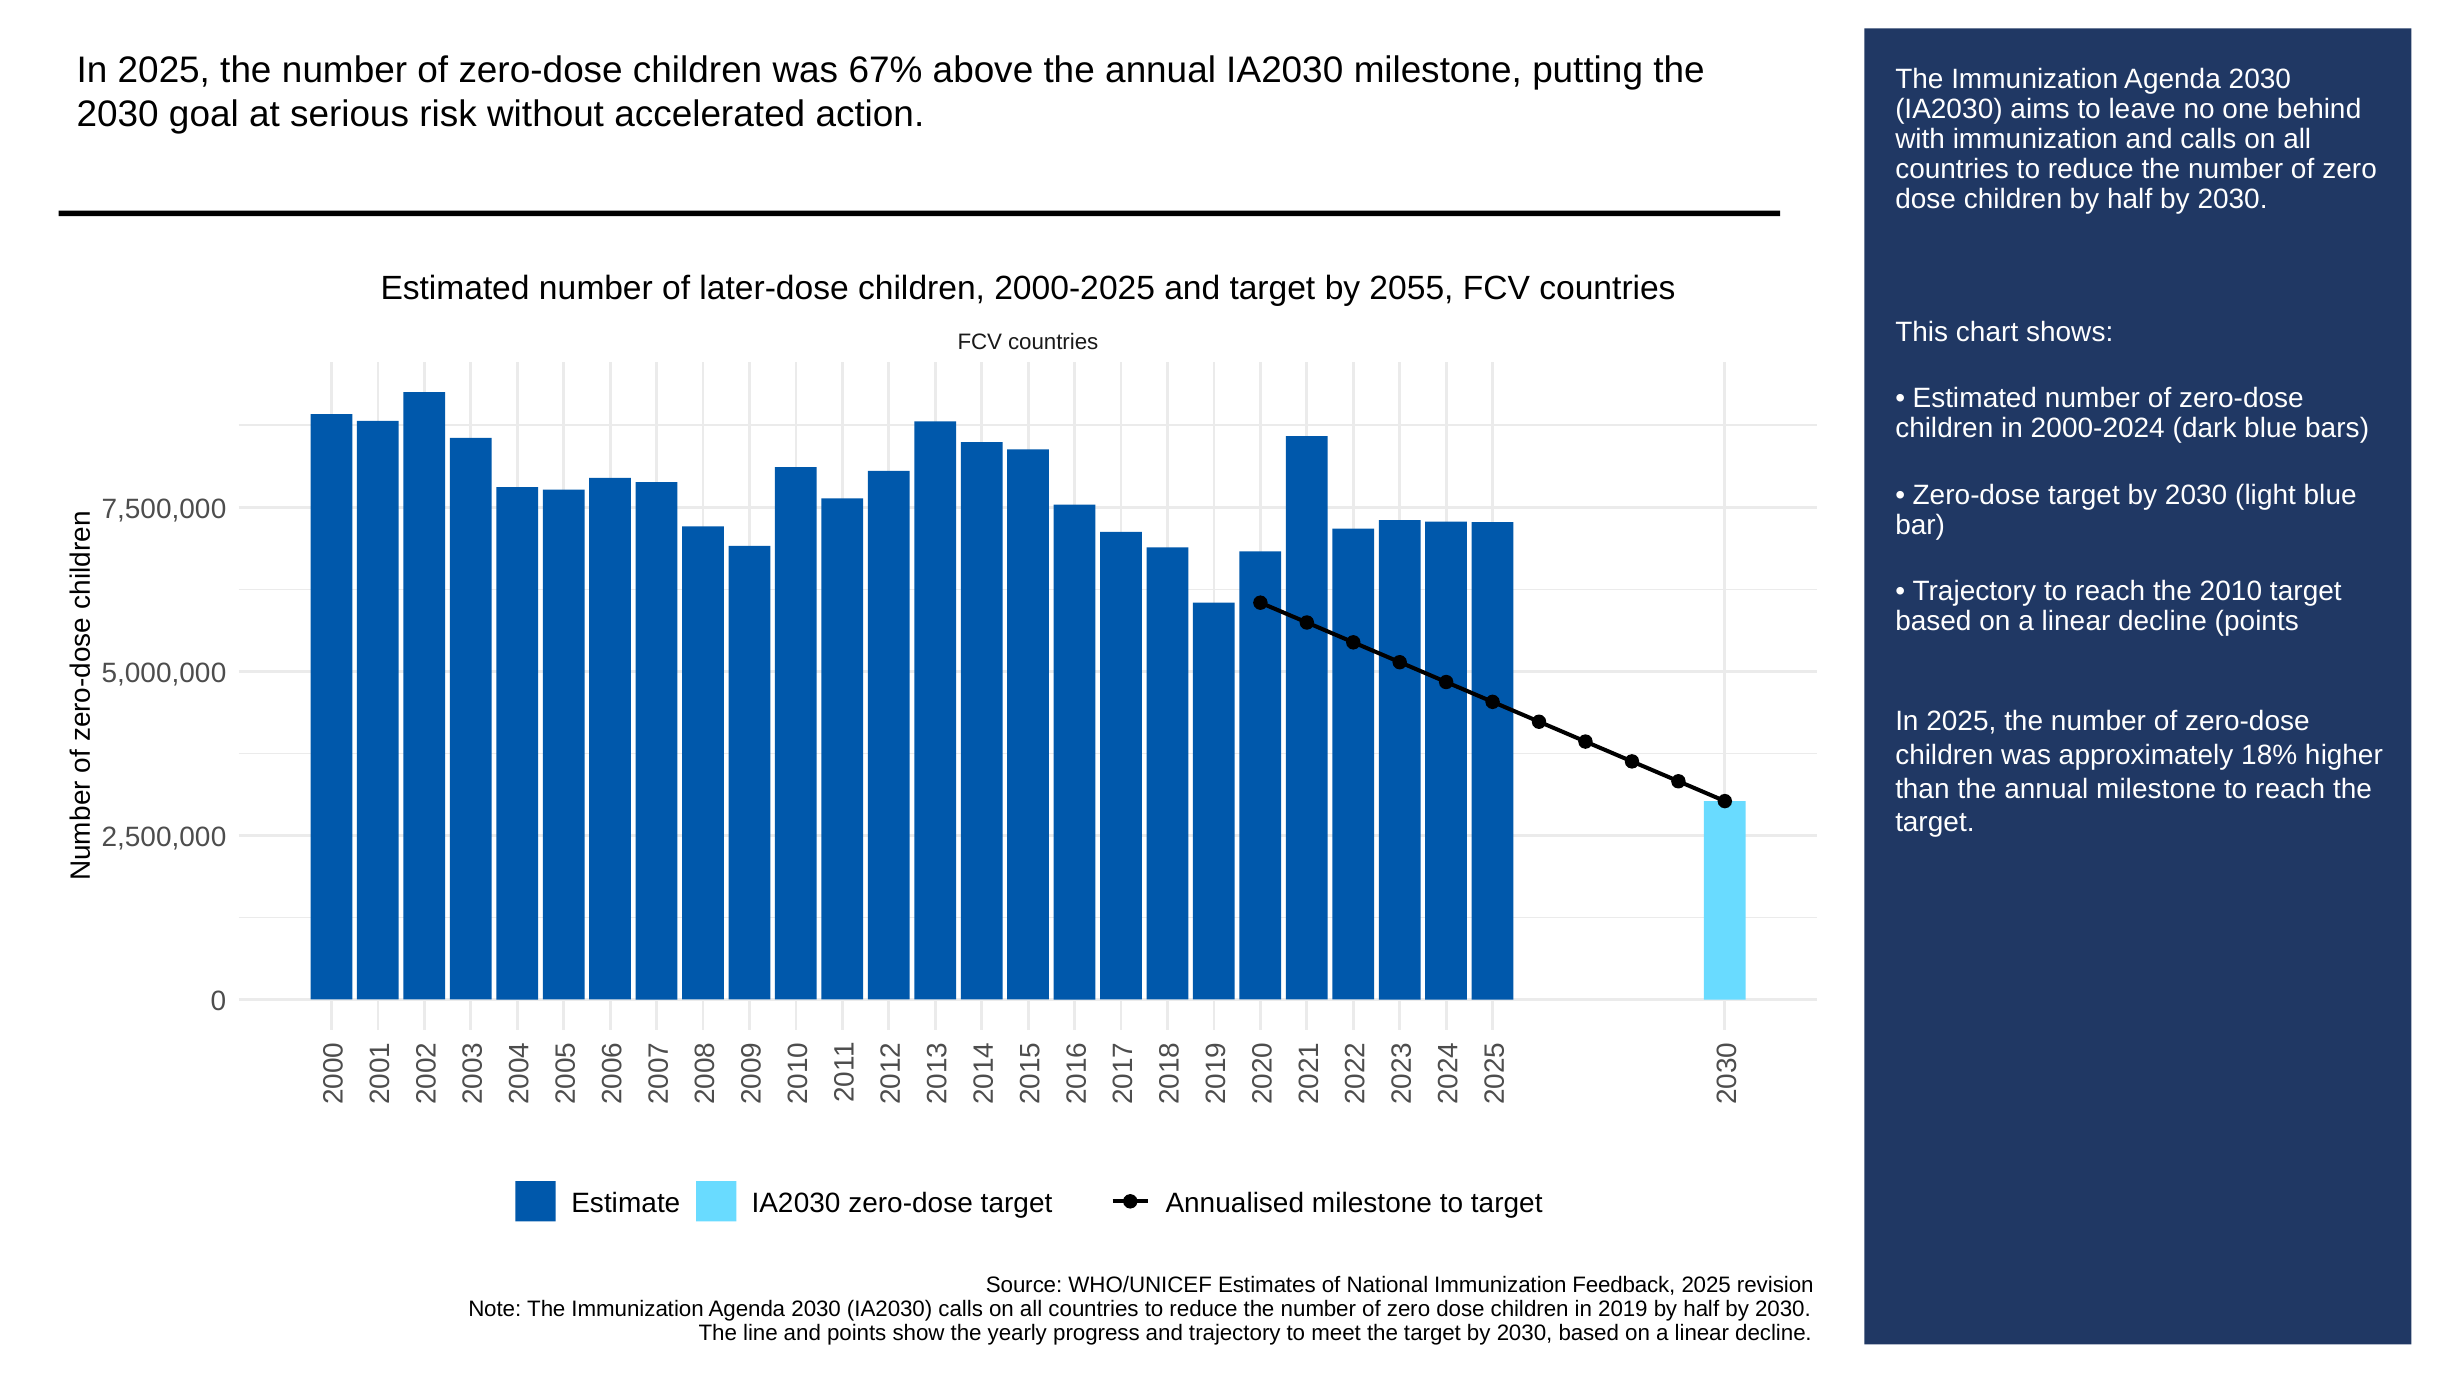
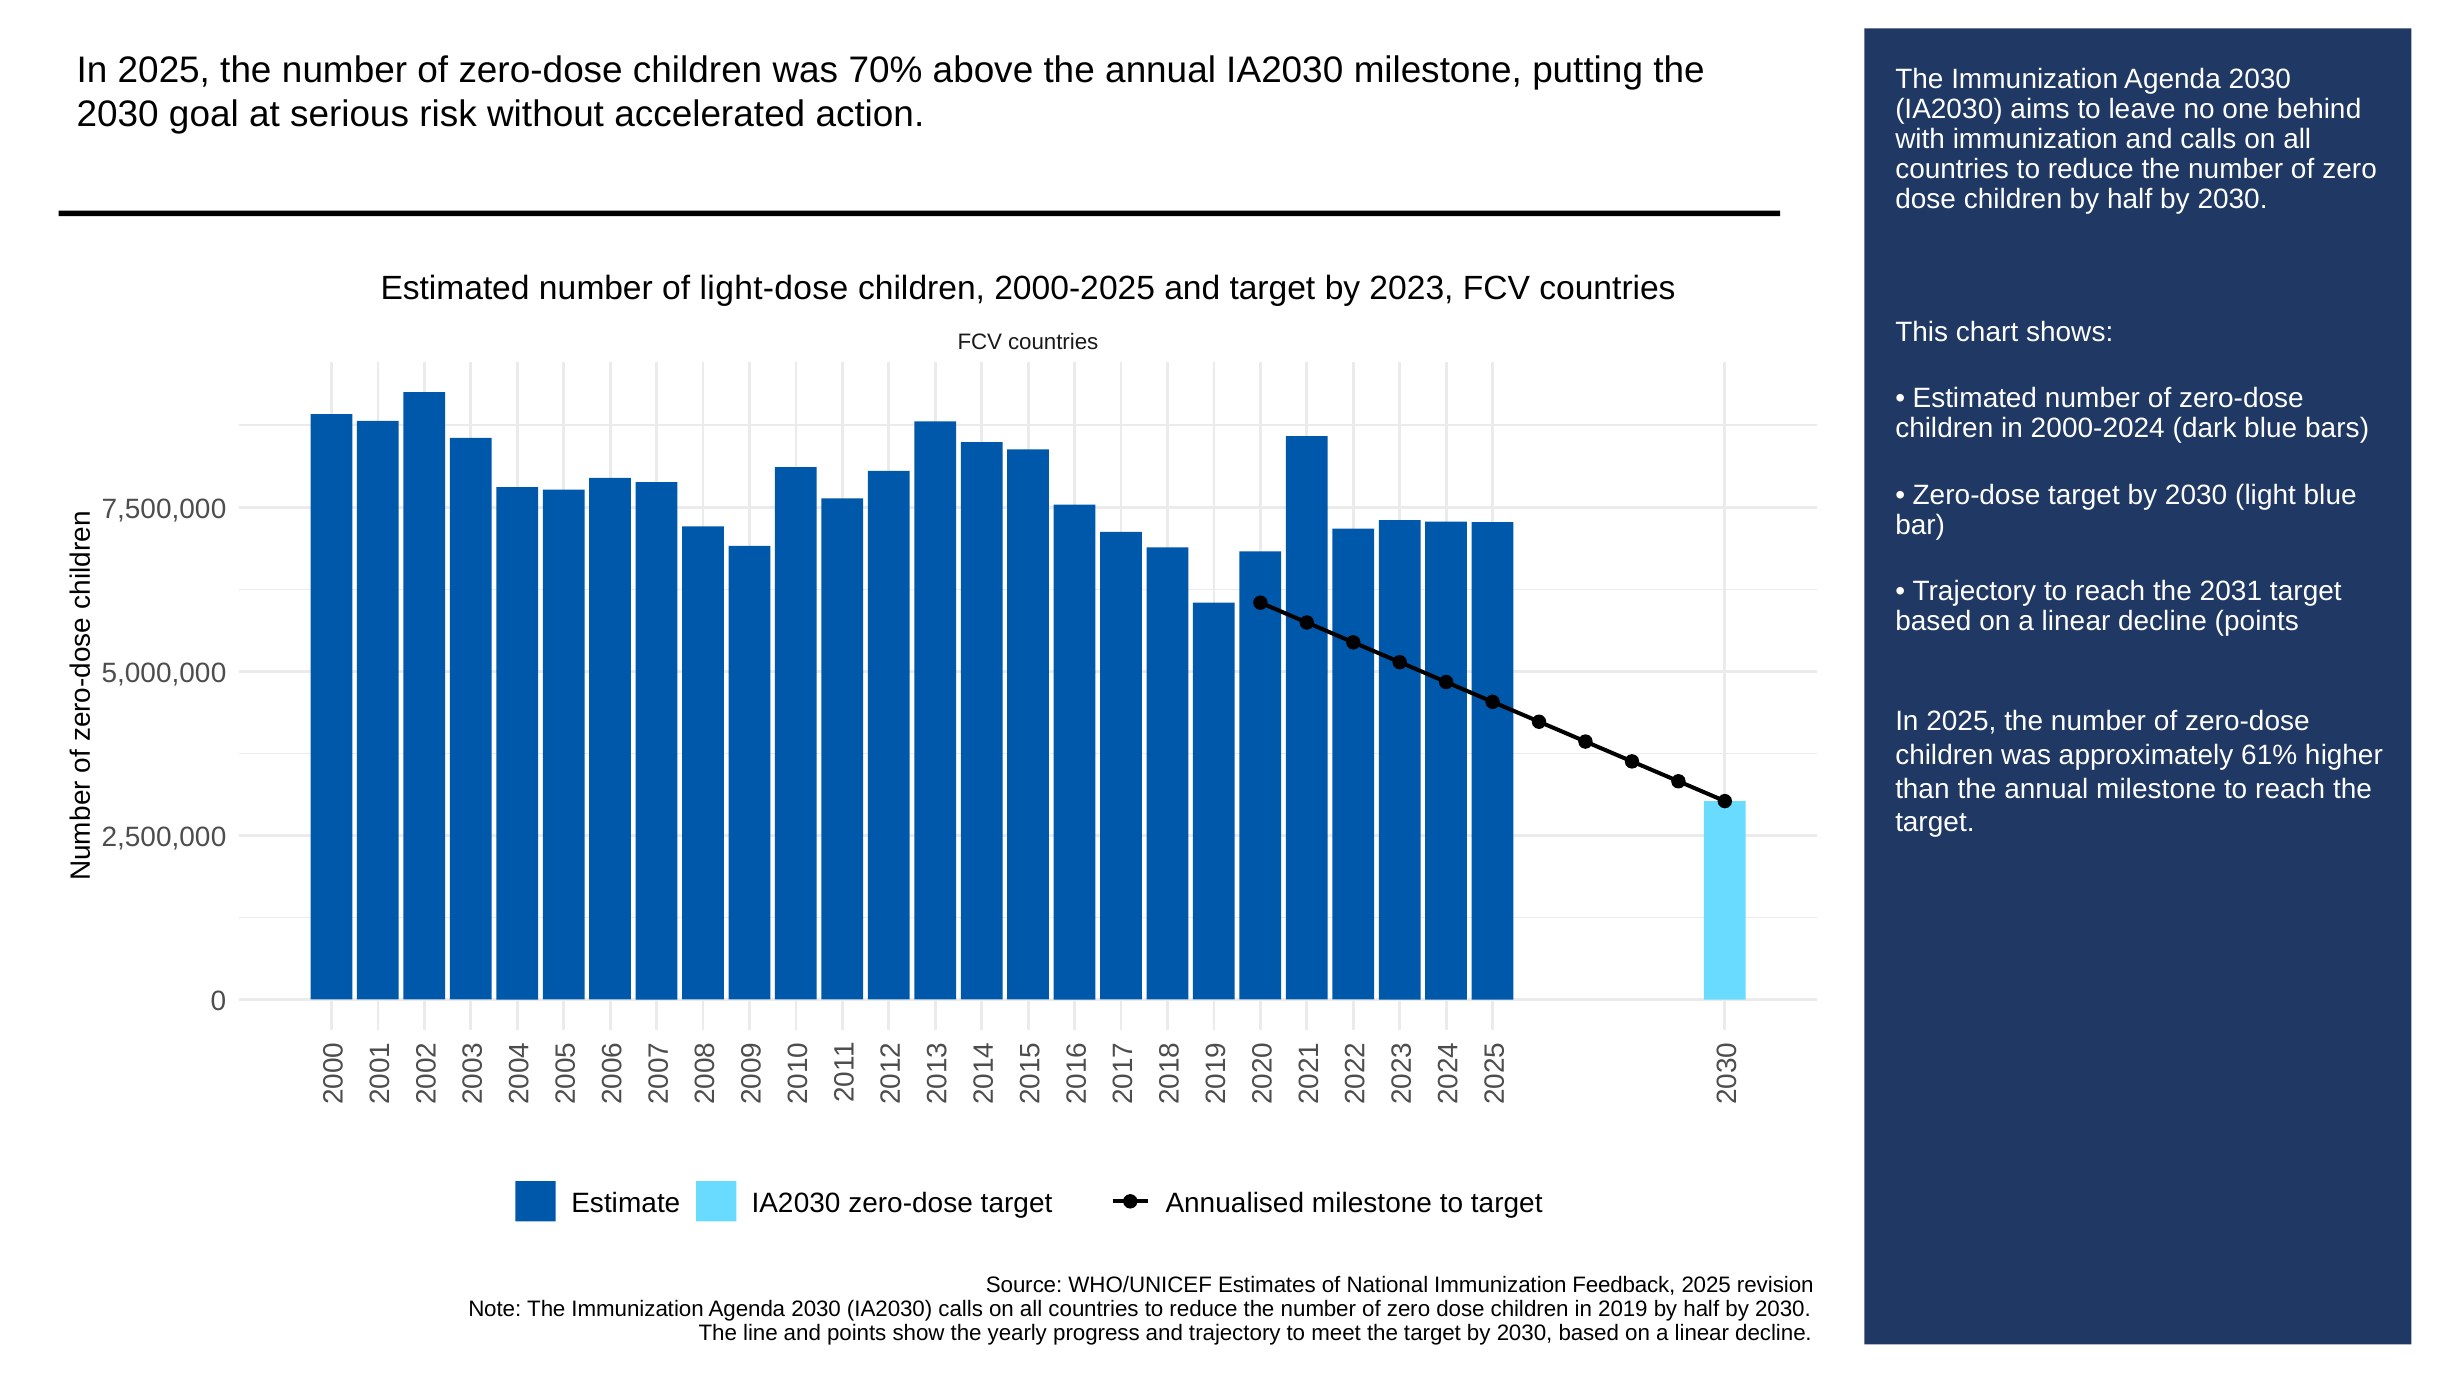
67%: 67% -> 70% (885, 70)
later-dose: later-dose -> light-dose (774, 288)
2055: 2055 -> 2023 (1411, 288)
2010: 2010 -> 2031 (2231, 592)
18%: 18% -> 61% (2269, 756)
